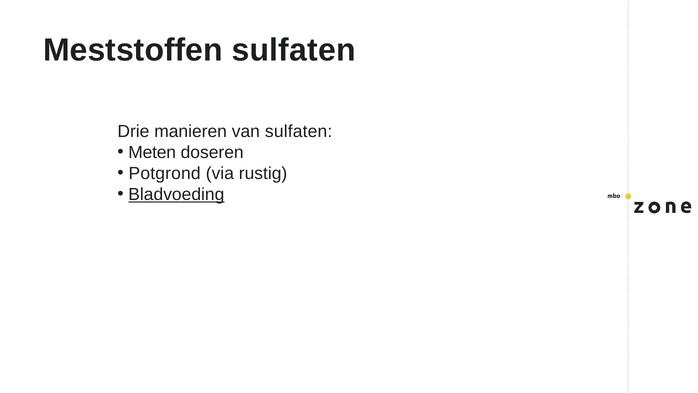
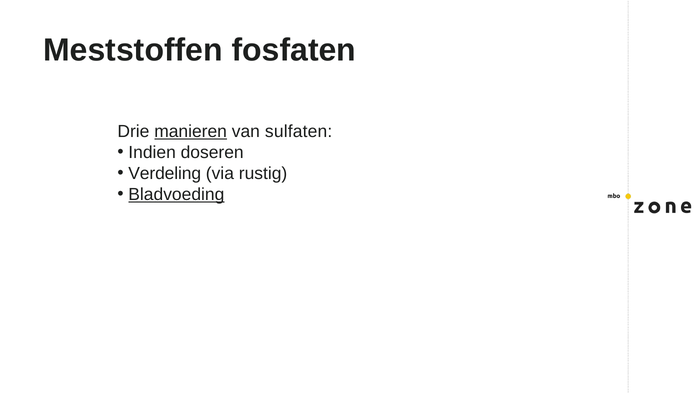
Meststoffen sulfaten: sulfaten -> fosfaten (294, 50)
manieren underline: none -> present (191, 132)
Meten: Meten -> Indien (152, 153)
Potgrond: Potgrond -> Verdeling (165, 173)
